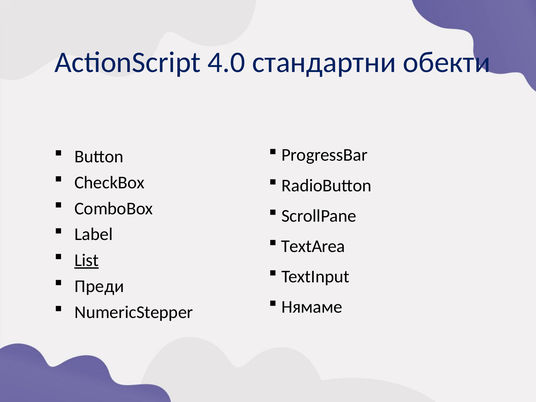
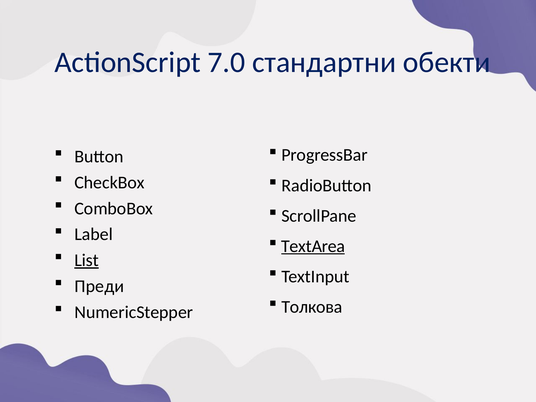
4.0: 4.0 -> 7.0 (226, 62)
TextArea underline: none -> present (313, 246)
Нямаме: Нямаме -> Толкова (312, 307)
